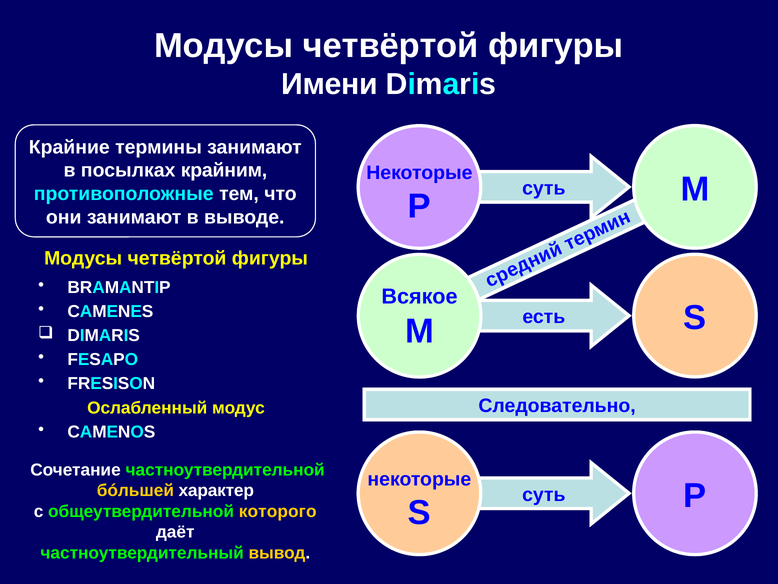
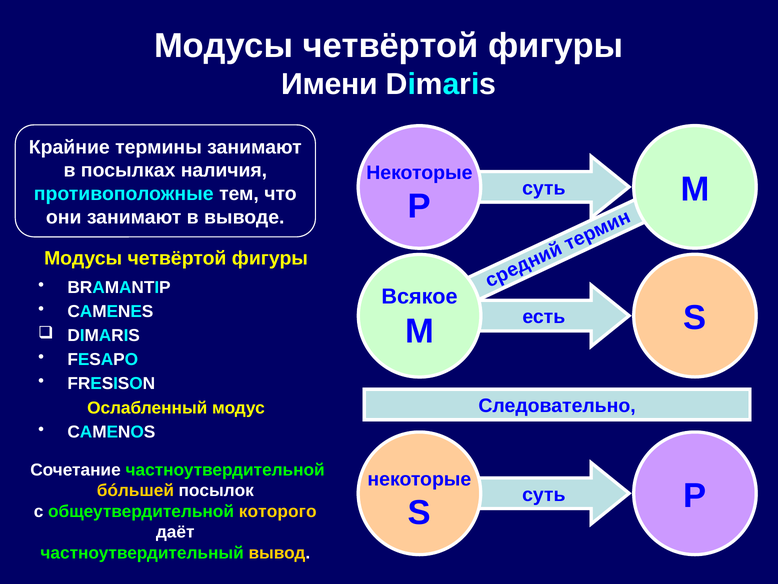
крайним: крайним -> наличия (224, 170)
характер: характер -> посылок (216, 490)
